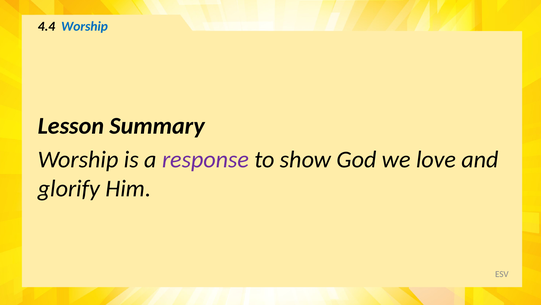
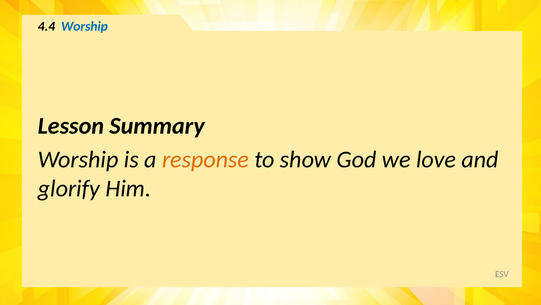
response colour: purple -> orange (205, 160)
